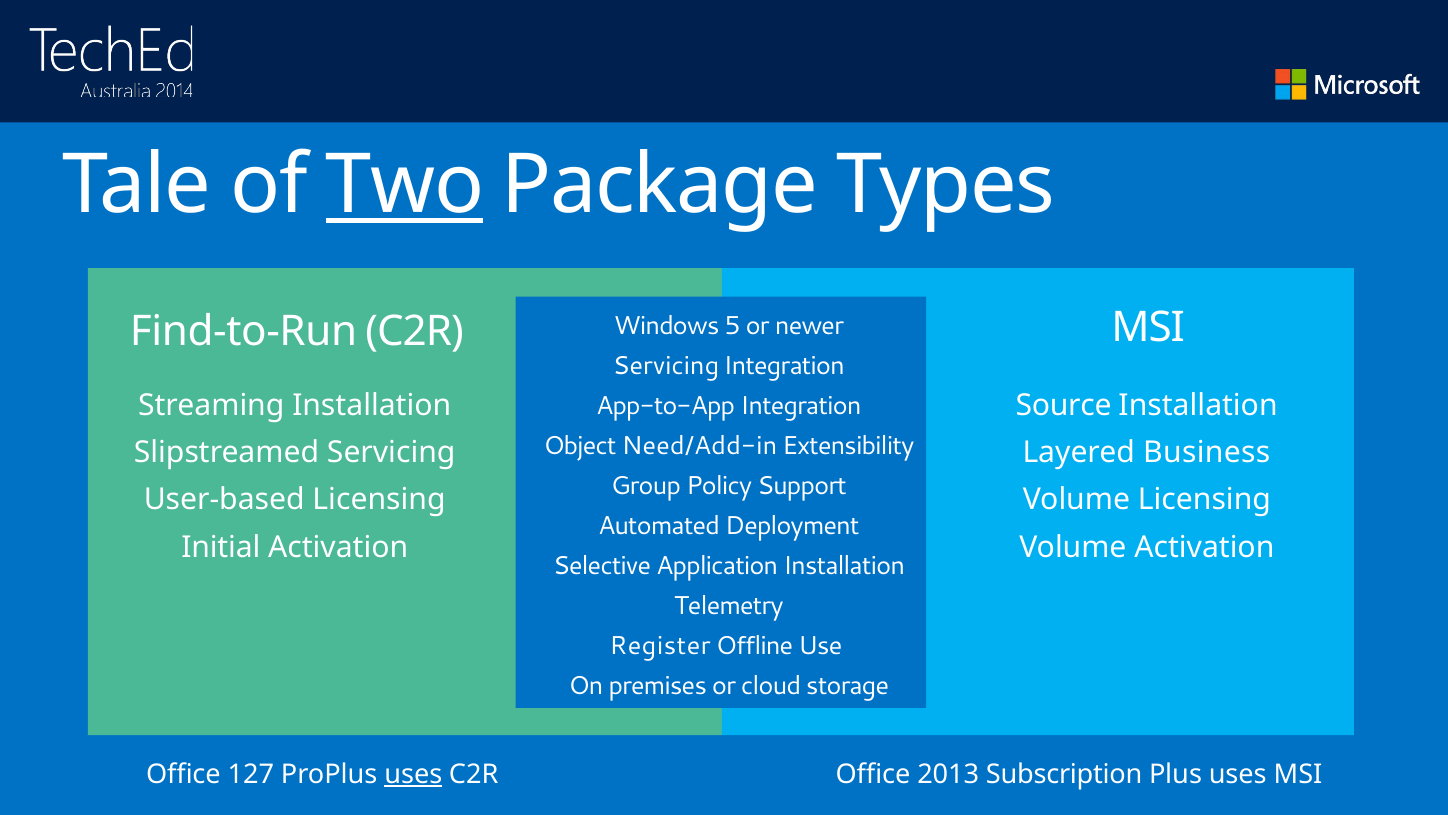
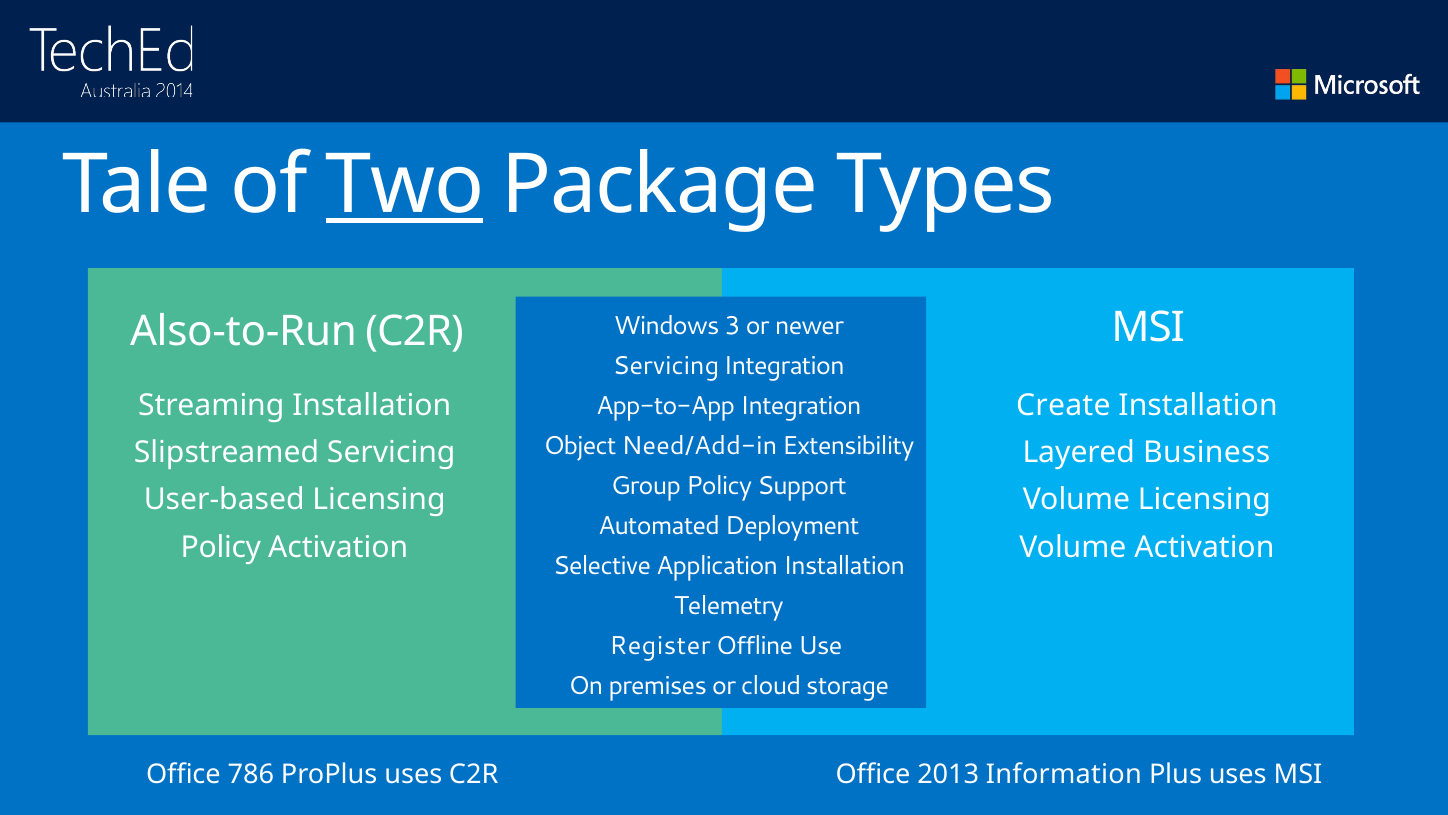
5: 5 -> 3 (733, 326)
Find-to-Run: Find-to-Run -> Also-to-Run (243, 331)
Source: Source -> Create (1063, 406)
Initial: Initial -> Policy (221, 547)
127: 127 -> 786 (251, 774)
uses underline: present -> none (413, 774)
Subscription: Subscription -> Information (1064, 774)
